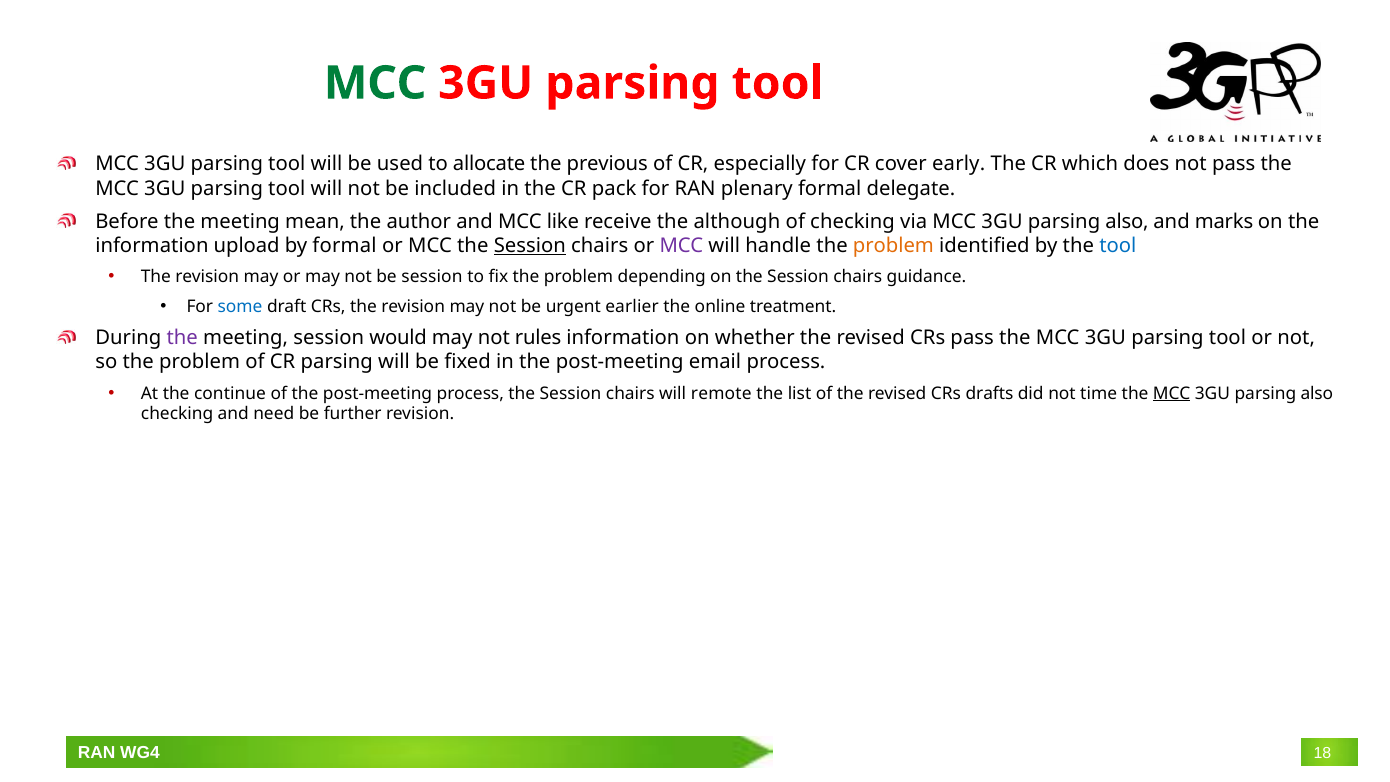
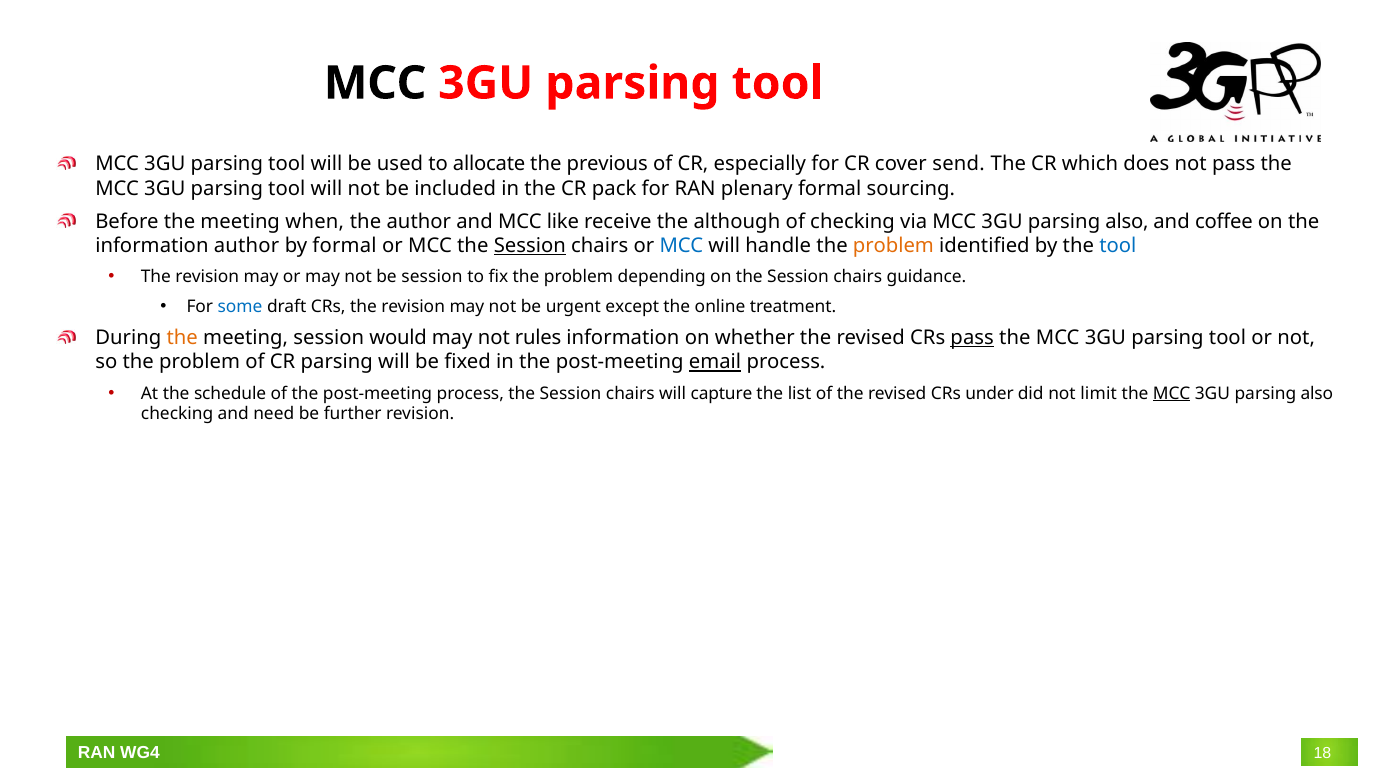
MCC colour: green -> black (375, 83)
early: early -> send (959, 164)
delegate: delegate -> sourcing (911, 188)
mean: mean -> when (315, 221)
marks: marks -> coffee (1224, 221)
information upload: upload -> author (246, 246)
MCC colour: purple -> blue (681, 246)
earlier: earlier -> except (632, 306)
the colour: purple -> orange (182, 338)
pass underline: none -> present (972, 338)
email underline: none -> present (715, 362)
continue: continue -> schedule (230, 393)
remote: remote -> capture (721, 393)
drafts: drafts -> under (990, 393)
time: time -> limit (1099, 393)
